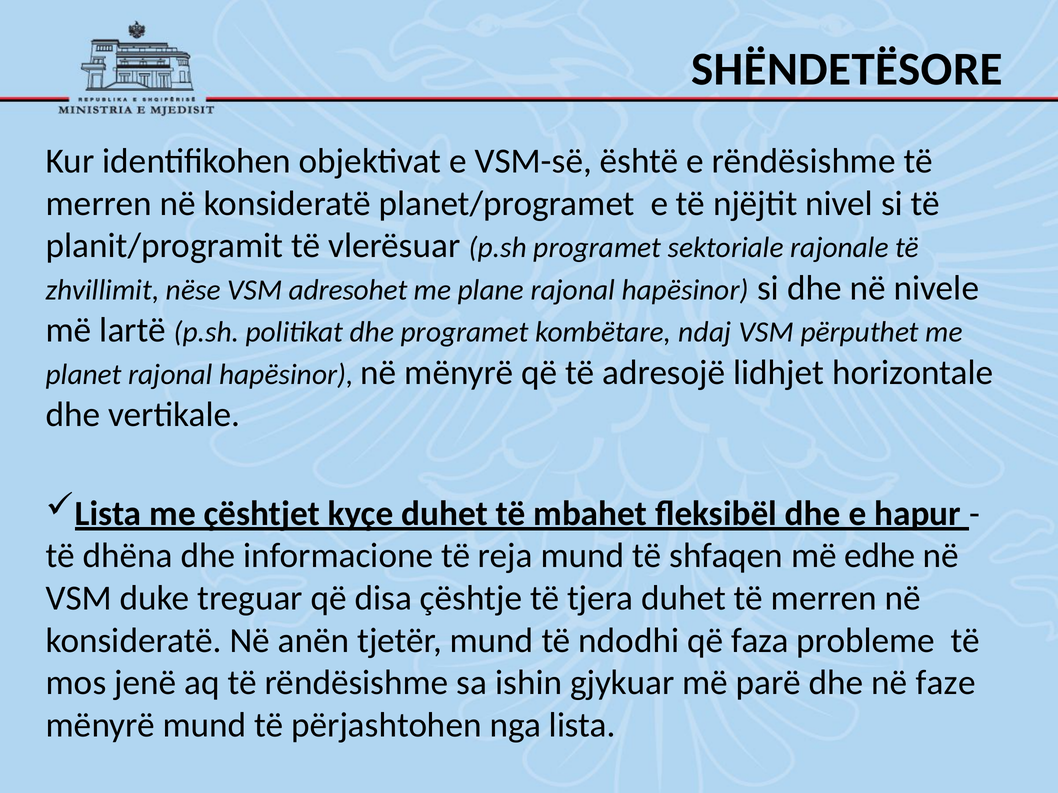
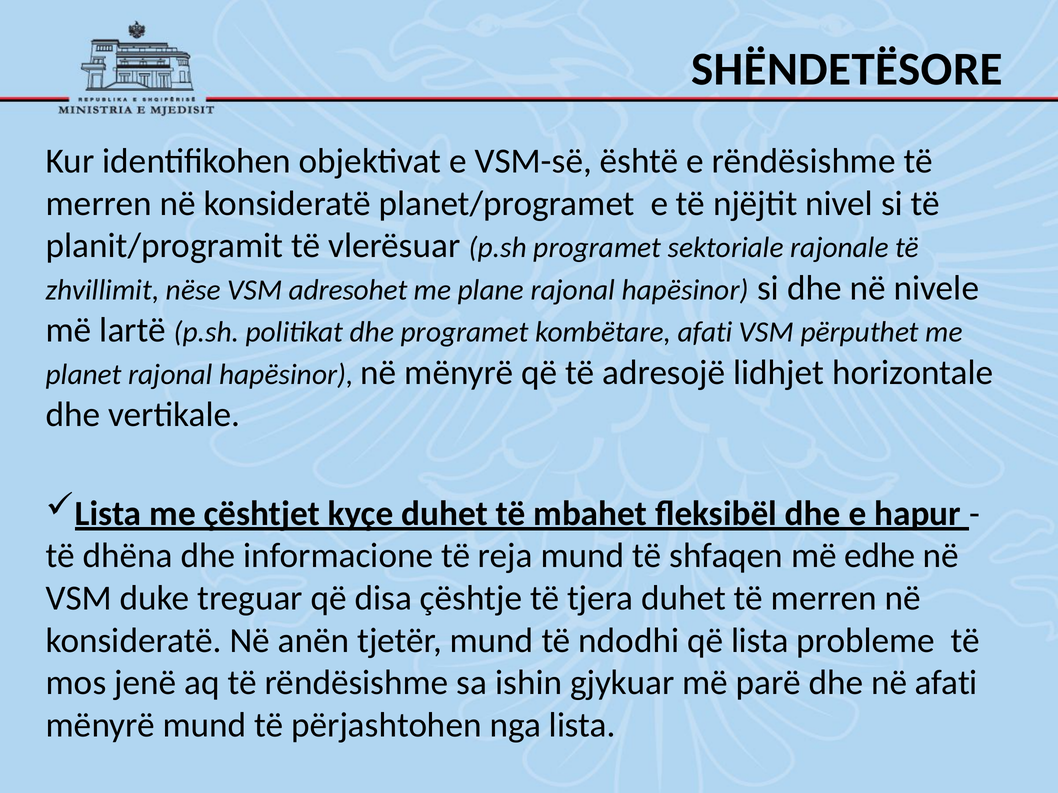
kombëtare ndaj: ndaj -> afati (705, 332)
që faza: faza -> lista (760, 641)
në faze: faze -> afati (946, 683)
